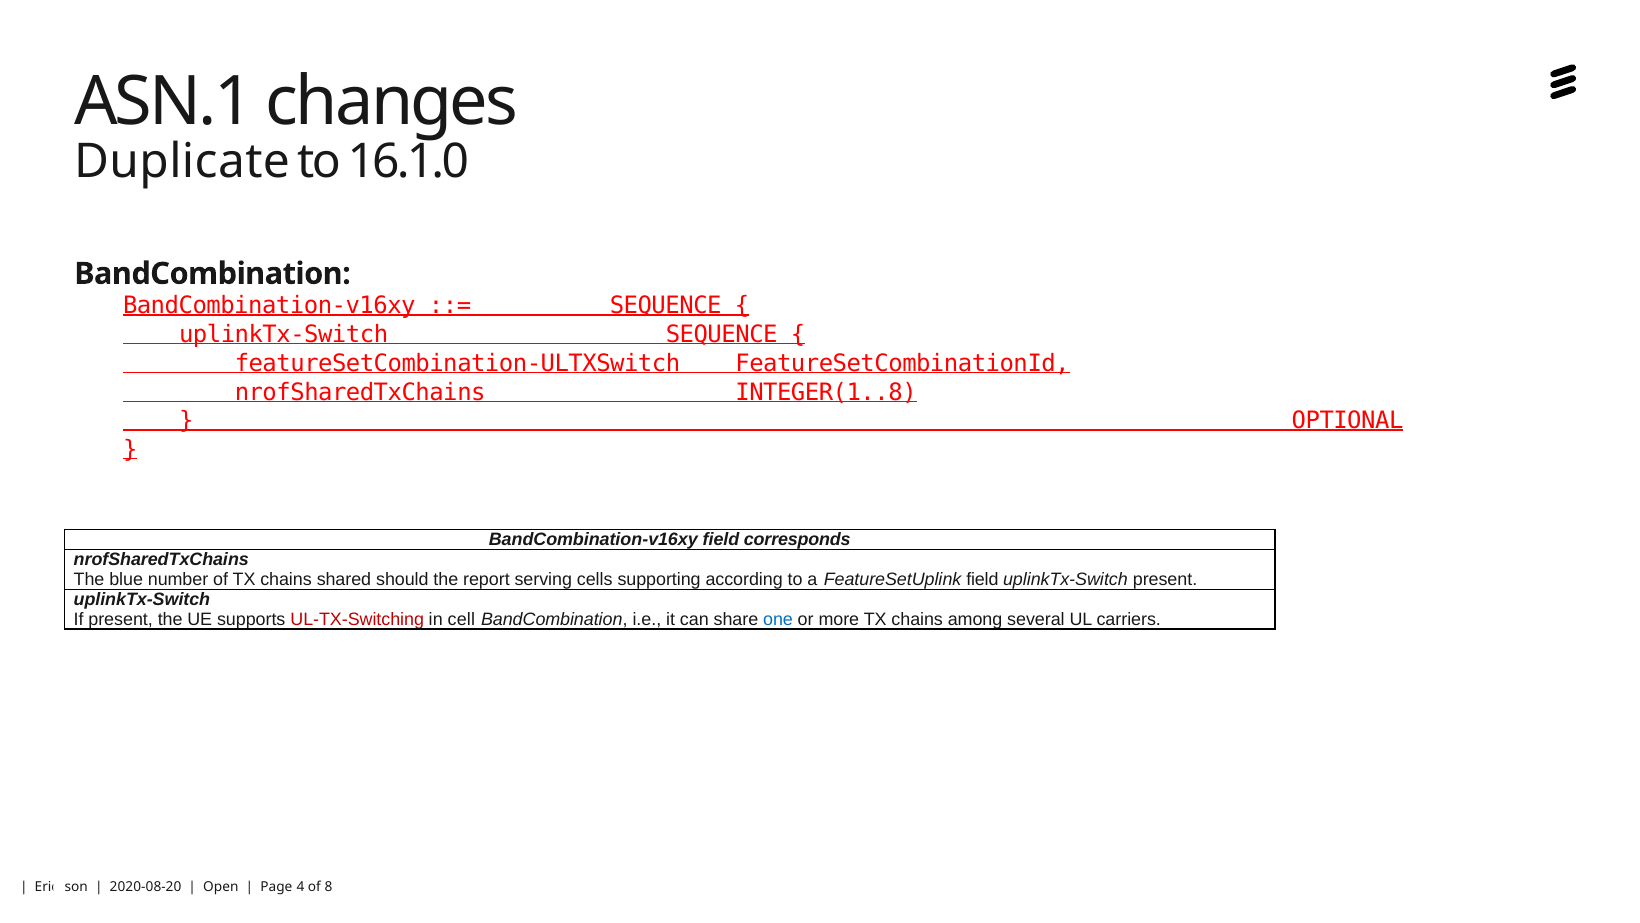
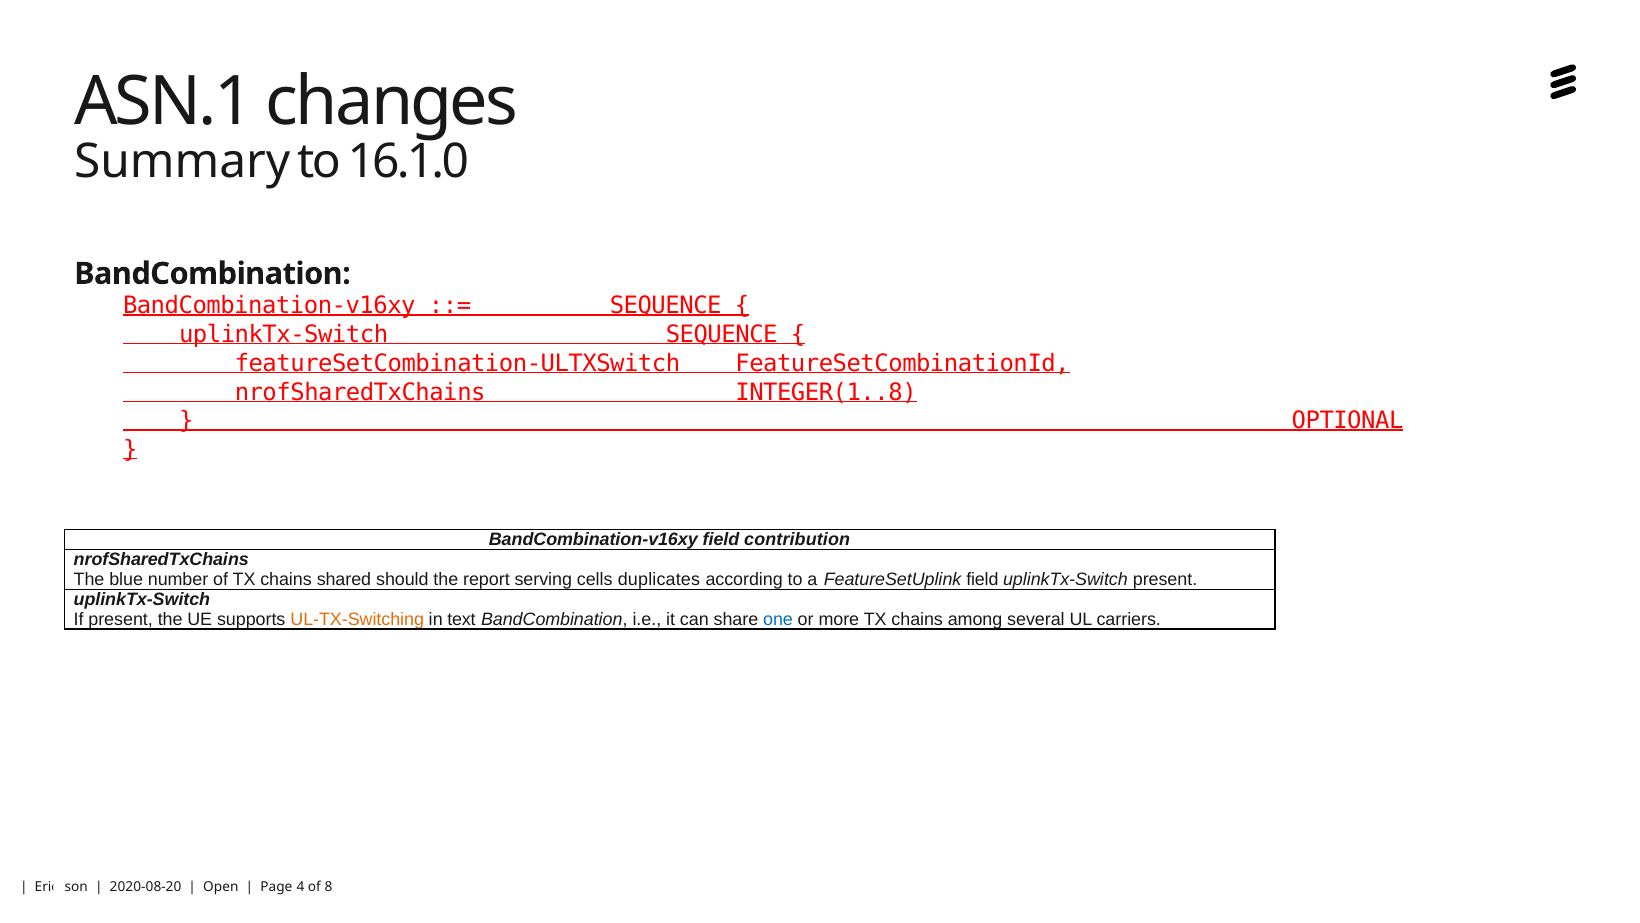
Duplicate: Duplicate -> Summary (182, 162)
corresponds: corresponds -> contribution (797, 539)
supporting: supporting -> duplicates (659, 579)
UL-TX-Switching colour: red -> orange (357, 619)
cell: cell -> text (462, 619)
